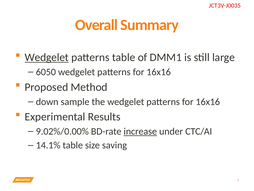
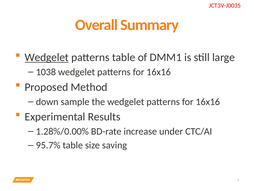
6050: 6050 -> 1038 (46, 72)
9.02%/0.00%: 9.02%/0.00% -> 1.28%/0.00% (62, 131)
increase underline: present -> none (140, 131)
14.1%: 14.1% -> 95.7% (48, 145)
